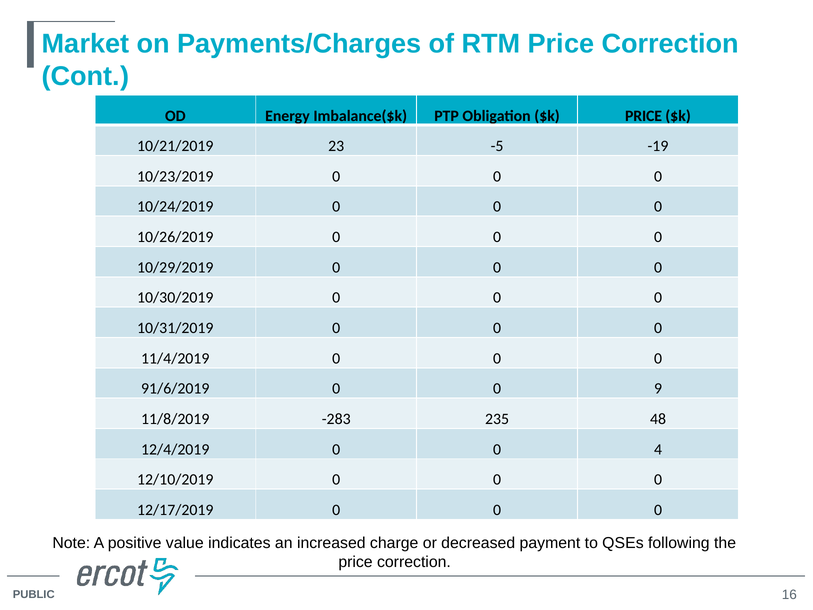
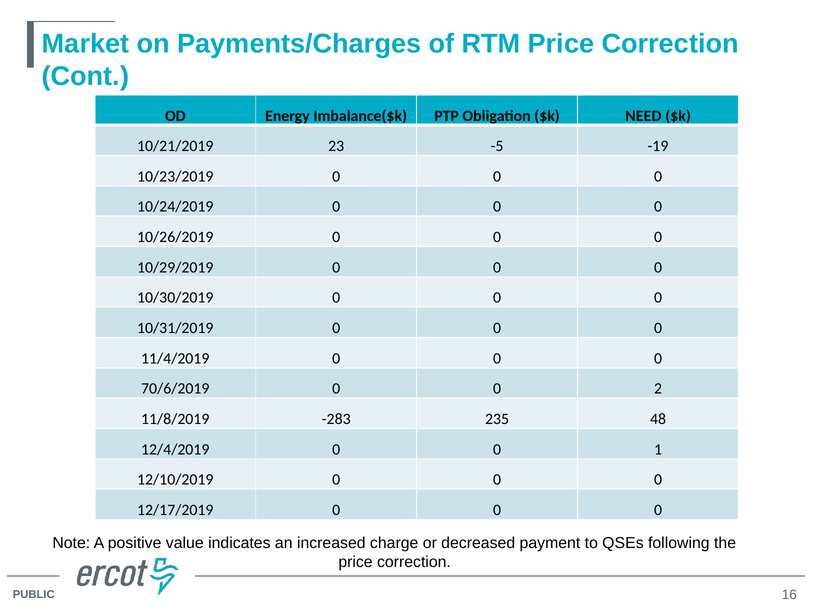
$k PRICE: PRICE -> NEED (643, 116)
91/6/2019: 91/6/2019 -> 70/6/2019 (175, 389)
9: 9 -> 2 (658, 389)
4: 4 -> 1 (658, 449)
